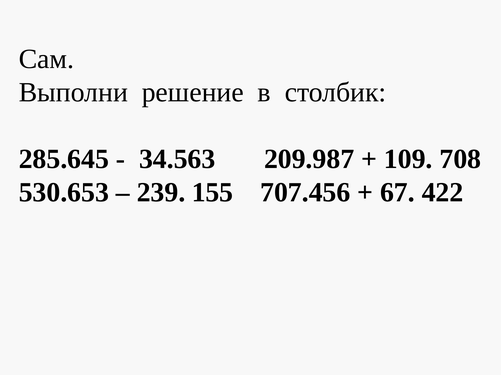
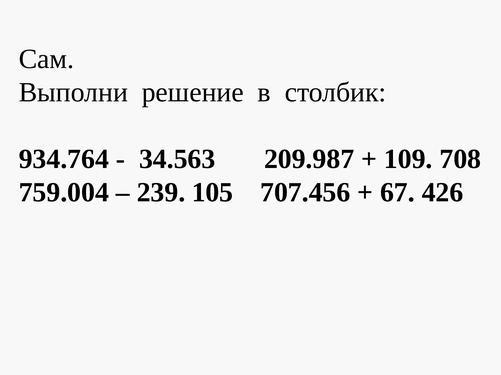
285.645: 285.645 -> 934.764 (64, 159)
530.653: 530.653 -> 759.004 (64, 193)
155: 155 -> 105 (212, 193)
422: 422 -> 426 (443, 193)
